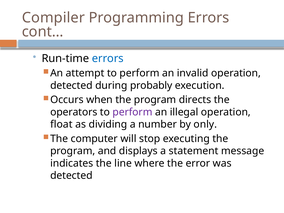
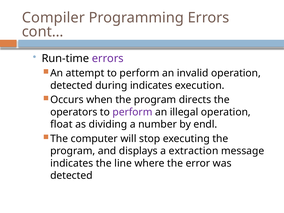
errors colour: blue -> purple (108, 58)
during probably: probably -> indicates (151, 85)
only: only -> endl (205, 124)
statement: statement -> extraction (194, 151)
